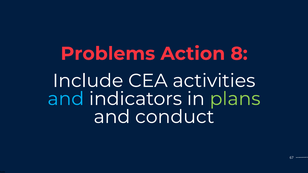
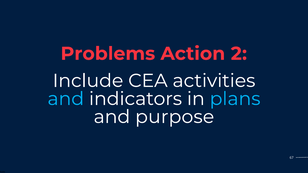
8: 8 -> 2 (239, 54)
plans colour: light green -> light blue (235, 99)
conduct: conduct -> purpose (175, 117)
